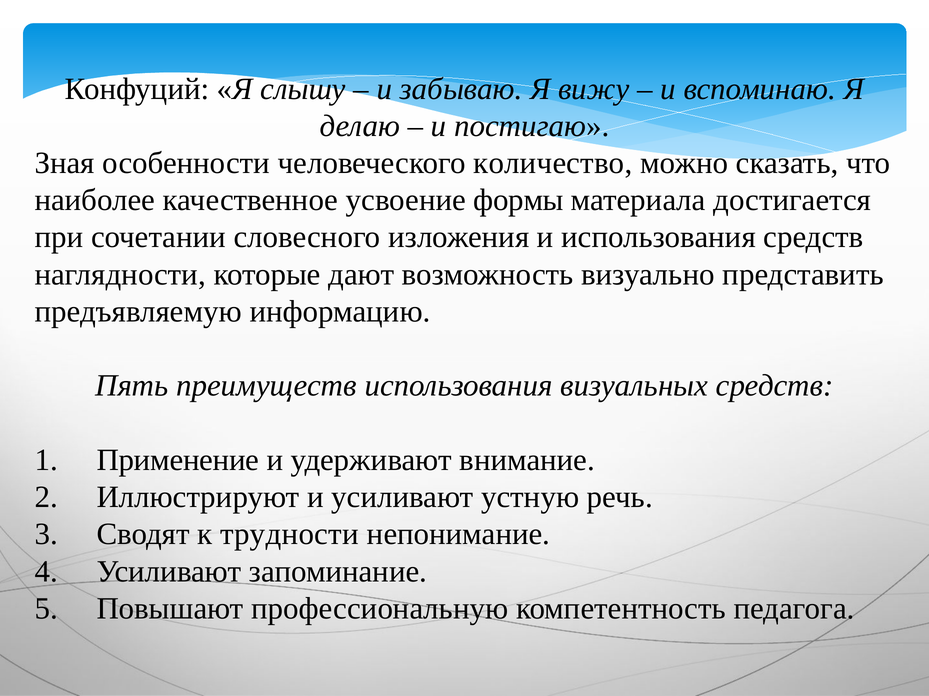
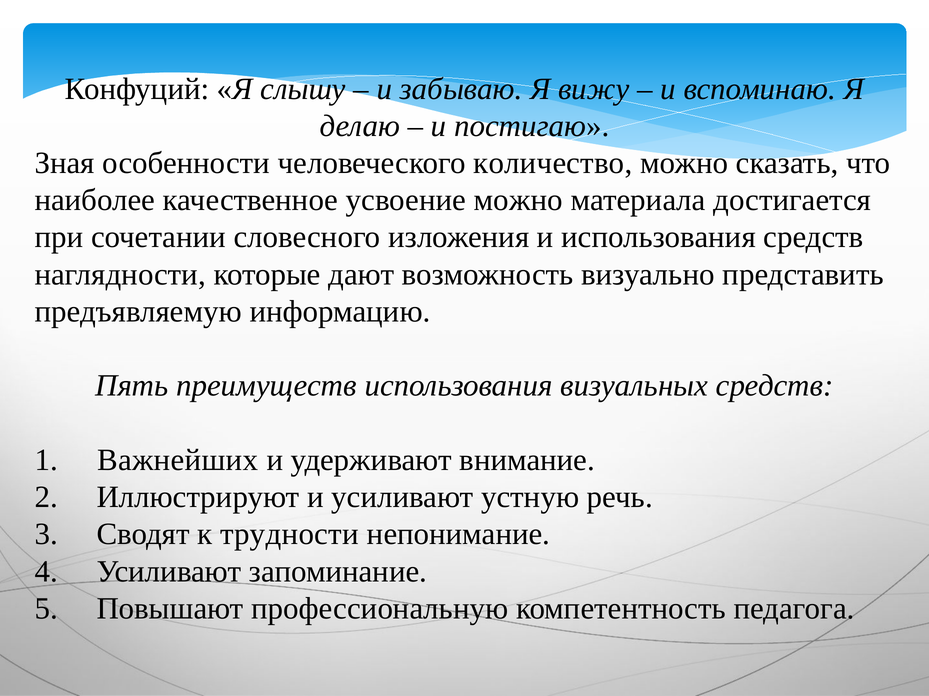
усвоение формы: формы -> можно (518, 200)
Применение: Применение -> Важнейших (178, 460)
